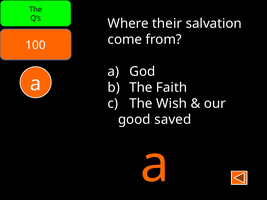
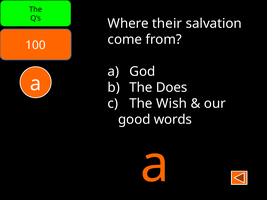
Faith: Faith -> Does (172, 88)
saved: saved -> words (173, 120)
